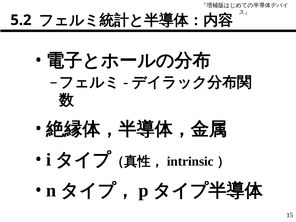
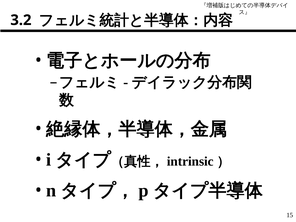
5.2: 5.2 -> 3.2 (21, 20)
